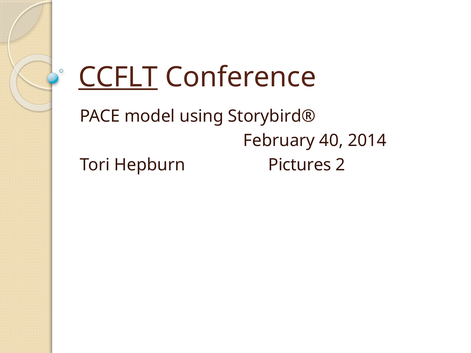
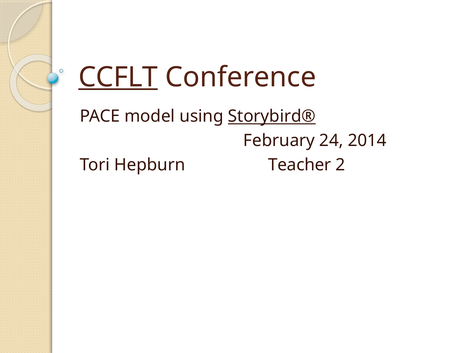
Storybird® underline: none -> present (272, 116)
40: 40 -> 24 (331, 141)
Pictures: Pictures -> Teacher (300, 165)
